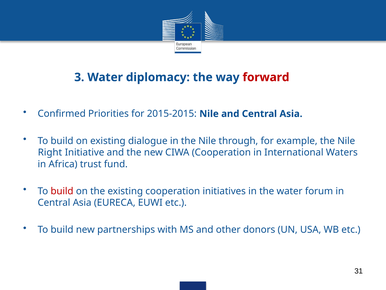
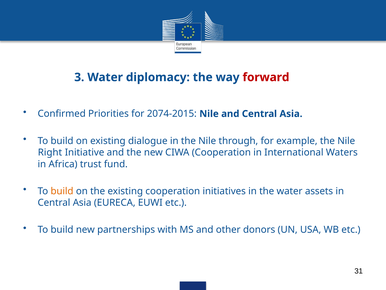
2015-2015: 2015-2015 -> 2074-2015 (172, 114)
build colour: red -> orange (62, 191)
forum: forum -> assets (319, 191)
